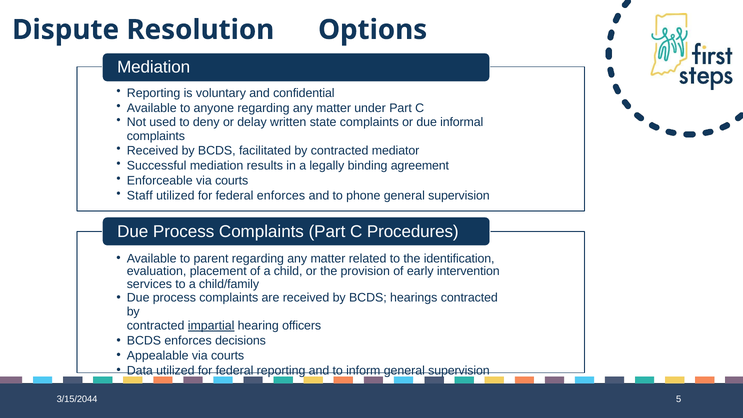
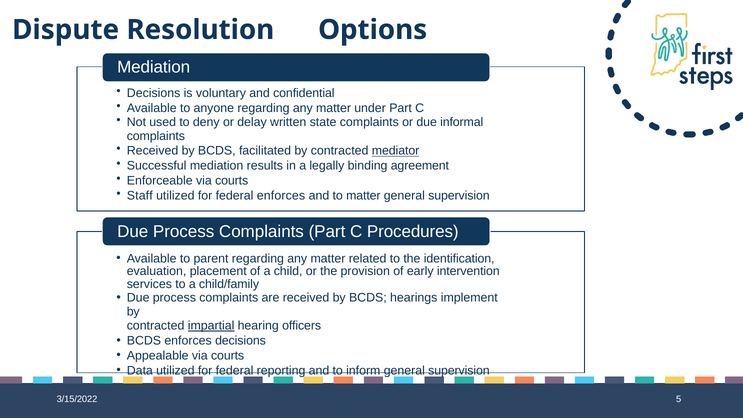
Reporting: Reporting -> Decisions (154, 93)
mediator underline: none -> present (396, 151)
to phone: phone -> matter (363, 196)
hearings contracted: contracted -> implement (469, 298)
3/15/2044: 3/15/2044 -> 3/15/2022 (77, 399)
